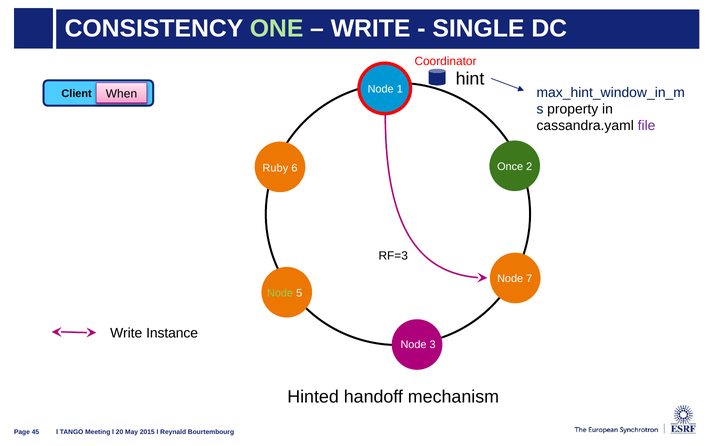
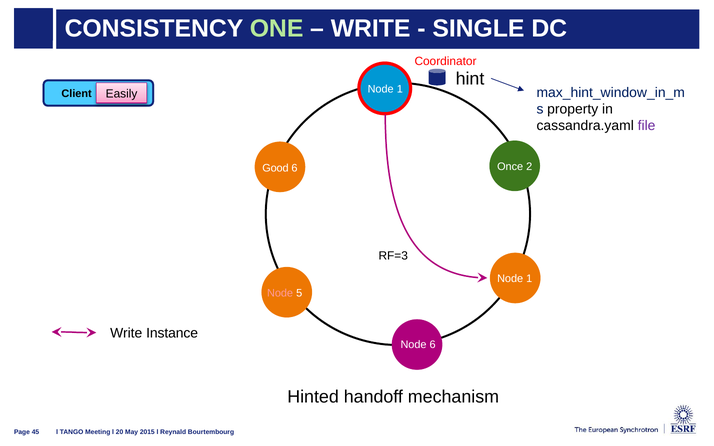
When: When -> Easily (122, 94)
Ruby: Ruby -> Good (275, 168)
7: 7 -> 1 (529, 279)
Node colour: light green -> pink (280, 293)
Node 3: 3 -> 6 (433, 345)
